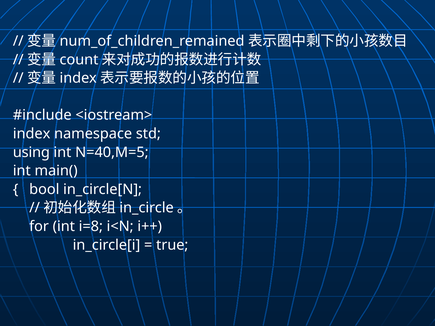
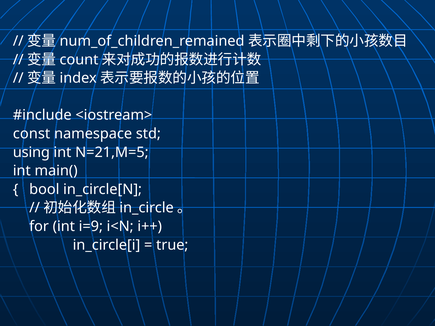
index: index -> const (32, 134)
N=40,M=5: N=40,M=5 -> N=21,M=5 (112, 152)
i=8: i=8 -> i=9 (91, 227)
